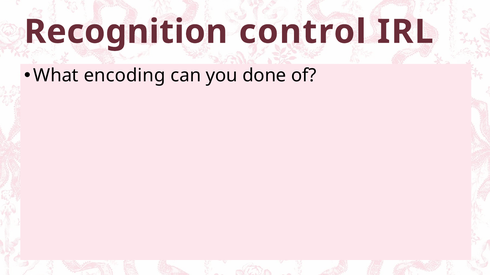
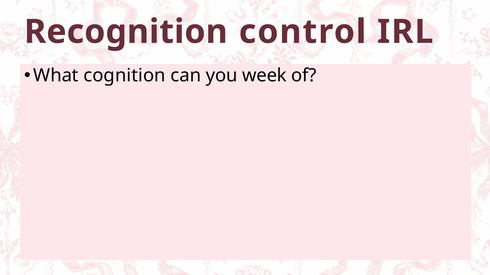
encoding: encoding -> cognition (125, 76)
done: done -> week (264, 76)
